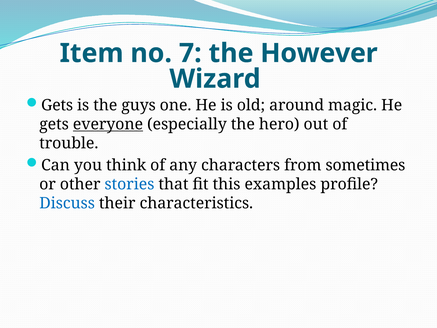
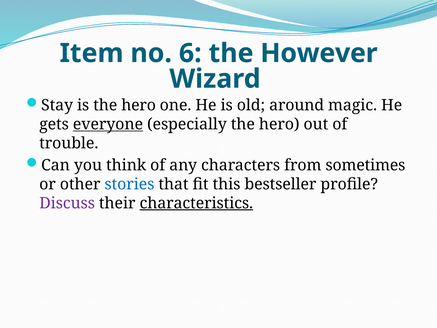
7: 7 -> 6 (190, 53)
Gets: Gets -> Stay (57, 105)
is the guys: guys -> hero (139, 105)
examples: examples -> bestseller (280, 184)
Discuss colour: blue -> purple (67, 203)
characteristics underline: none -> present (196, 203)
